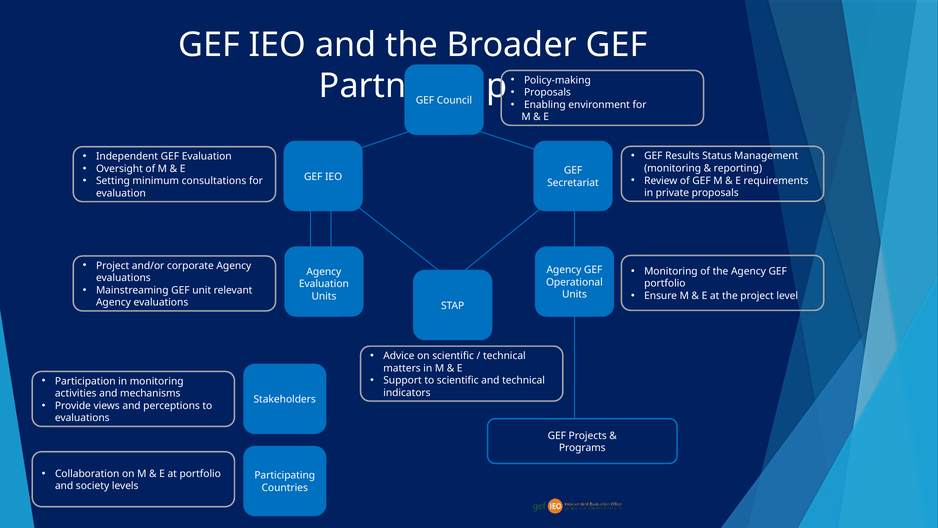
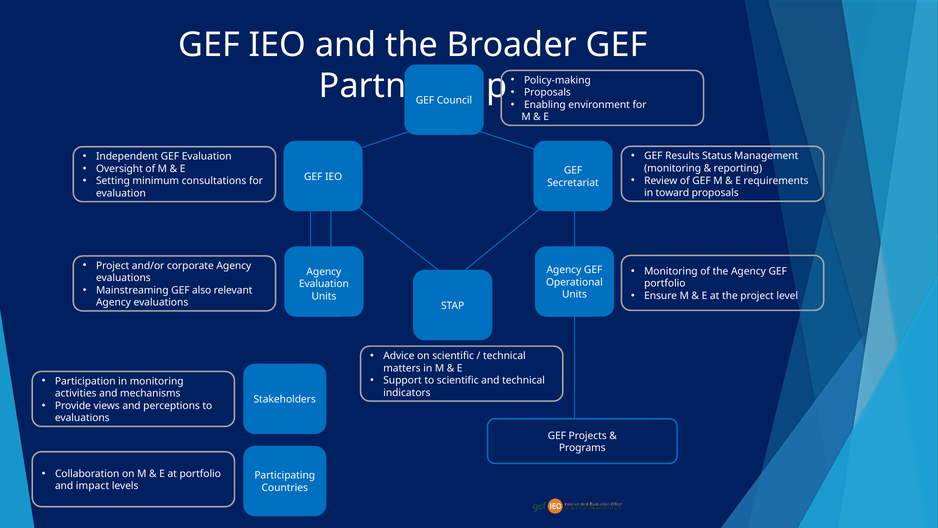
private: private -> toward (672, 193)
unit: unit -> also (202, 290)
society: society -> impact (93, 486)
